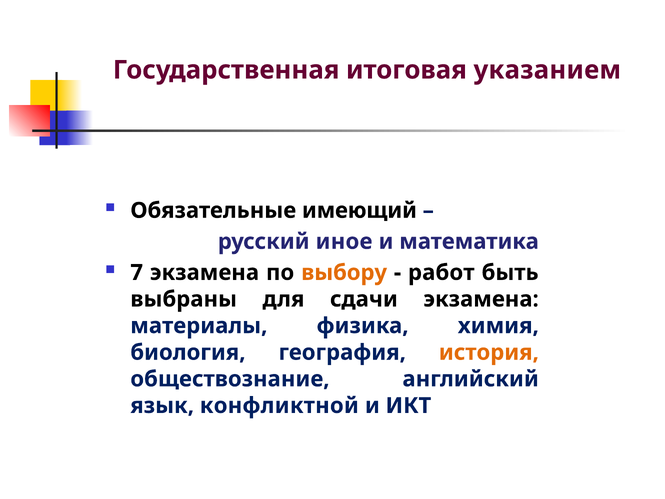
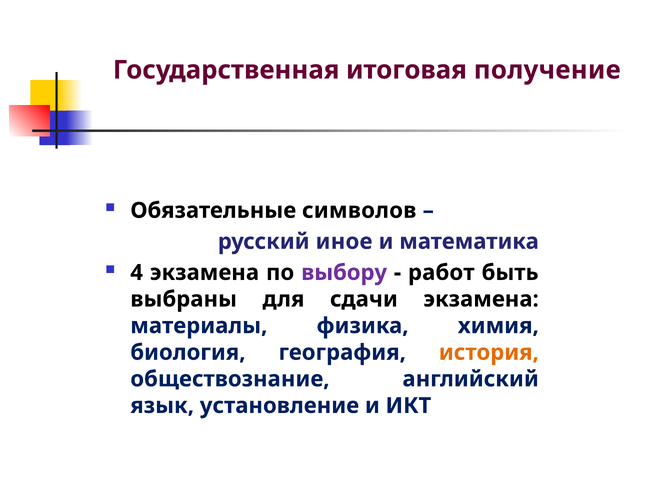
указанием: указанием -> получение (547, 70)
имеющий: имеющий -> символов (359, 210)
7: 7 -> 4 (137, 272)
выбору colour: orange -> purple (344, 272)
конфликтной: конфликтной -> установление (279, 405)
